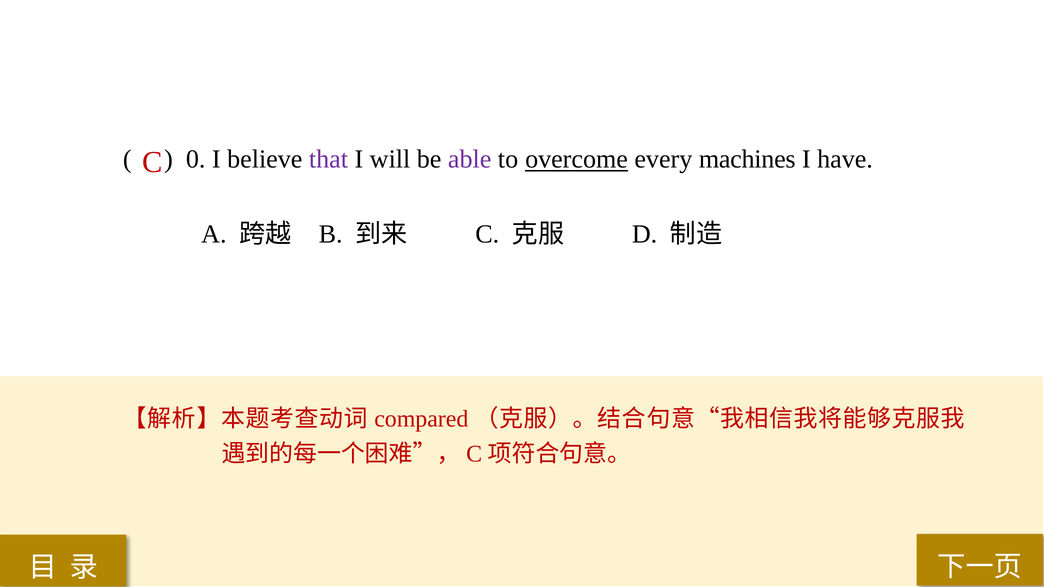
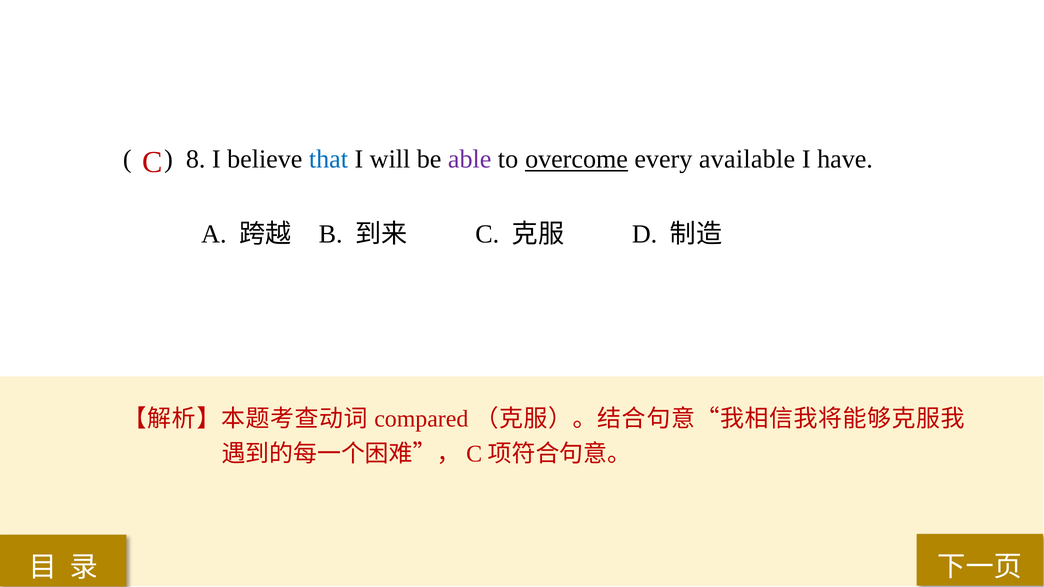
0: 0 -> 8 (196, 159)
that colour: purple -> blue (328, 159)
machines: machines -> available (747, 159)
